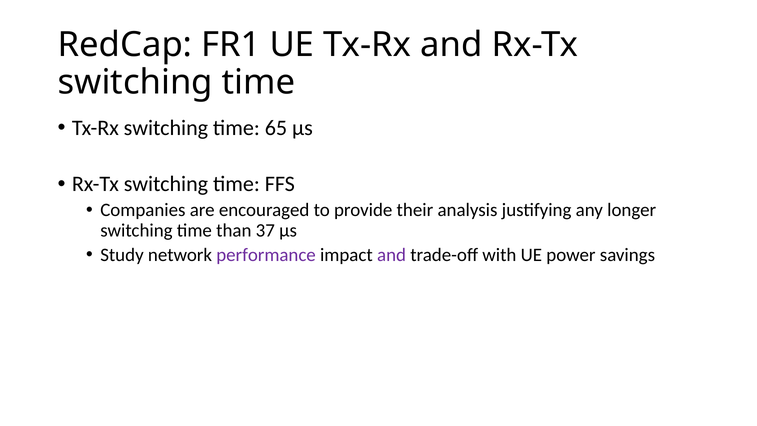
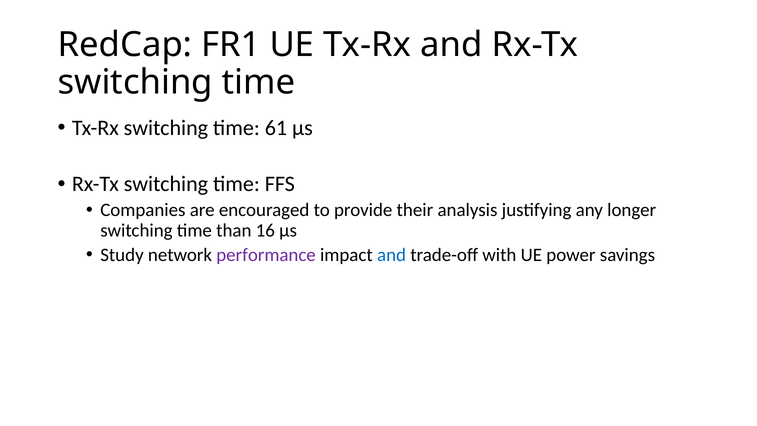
65: 65 -> 61 (276, 128)
37: 37 -> 16 (265, 231)
and colour: purple -> blue (392, 255)
